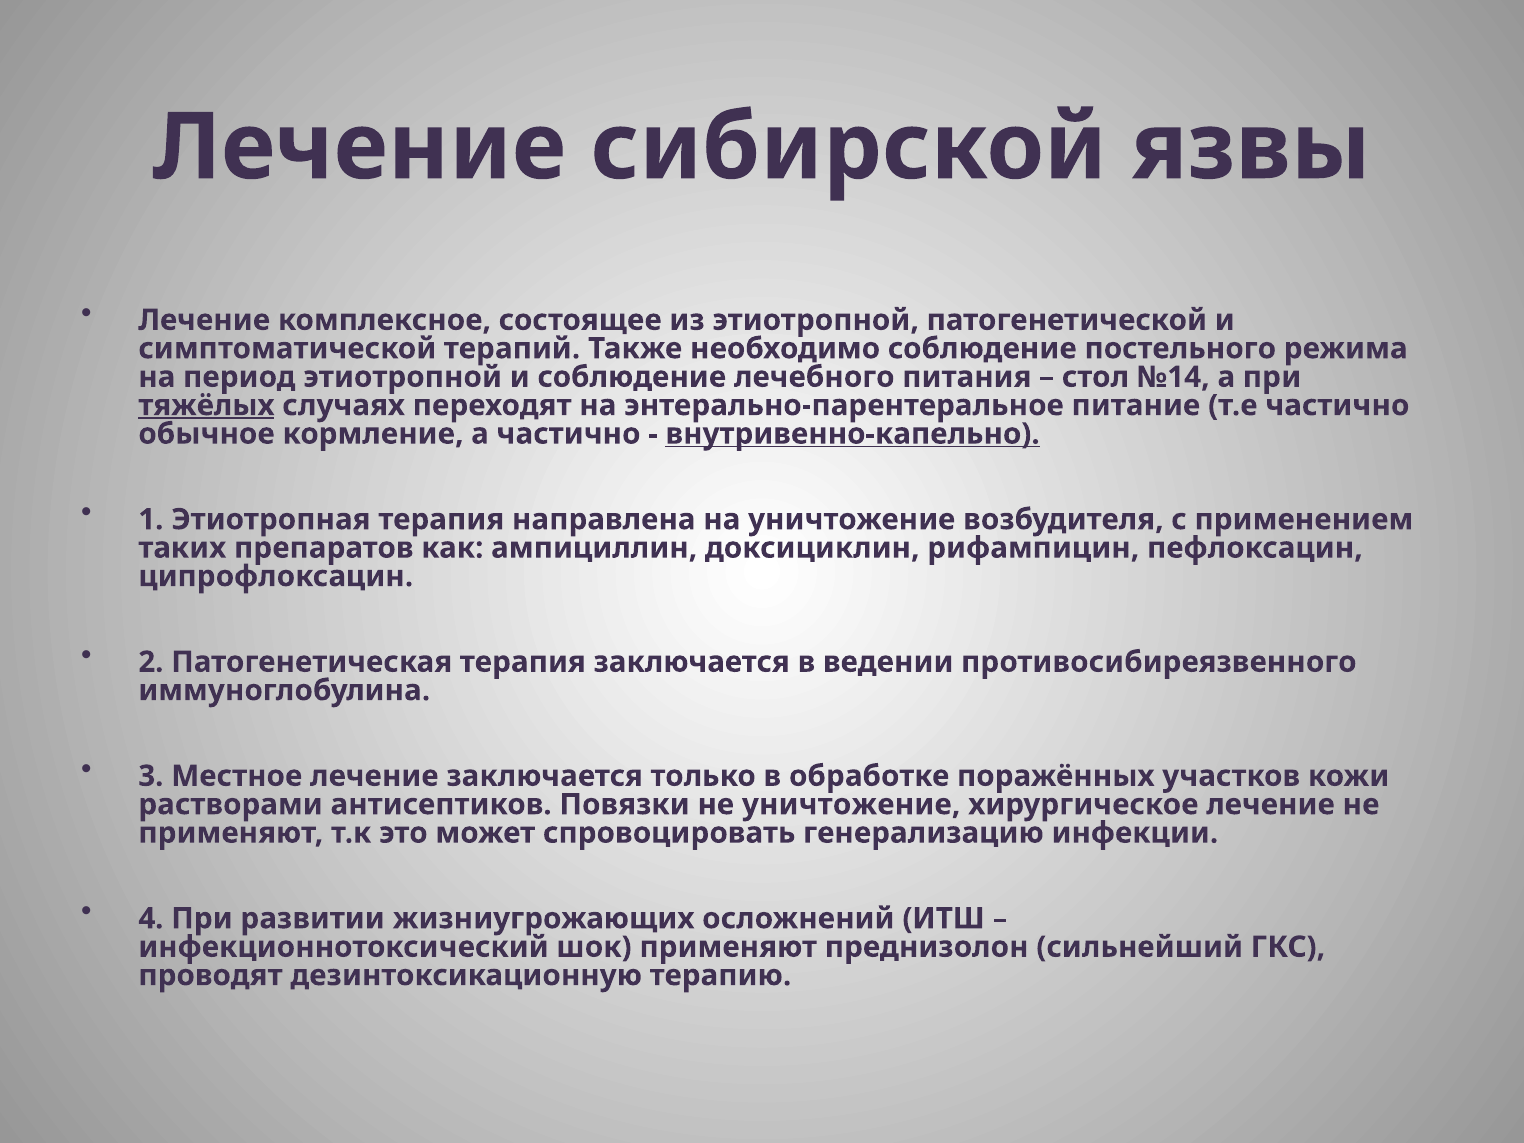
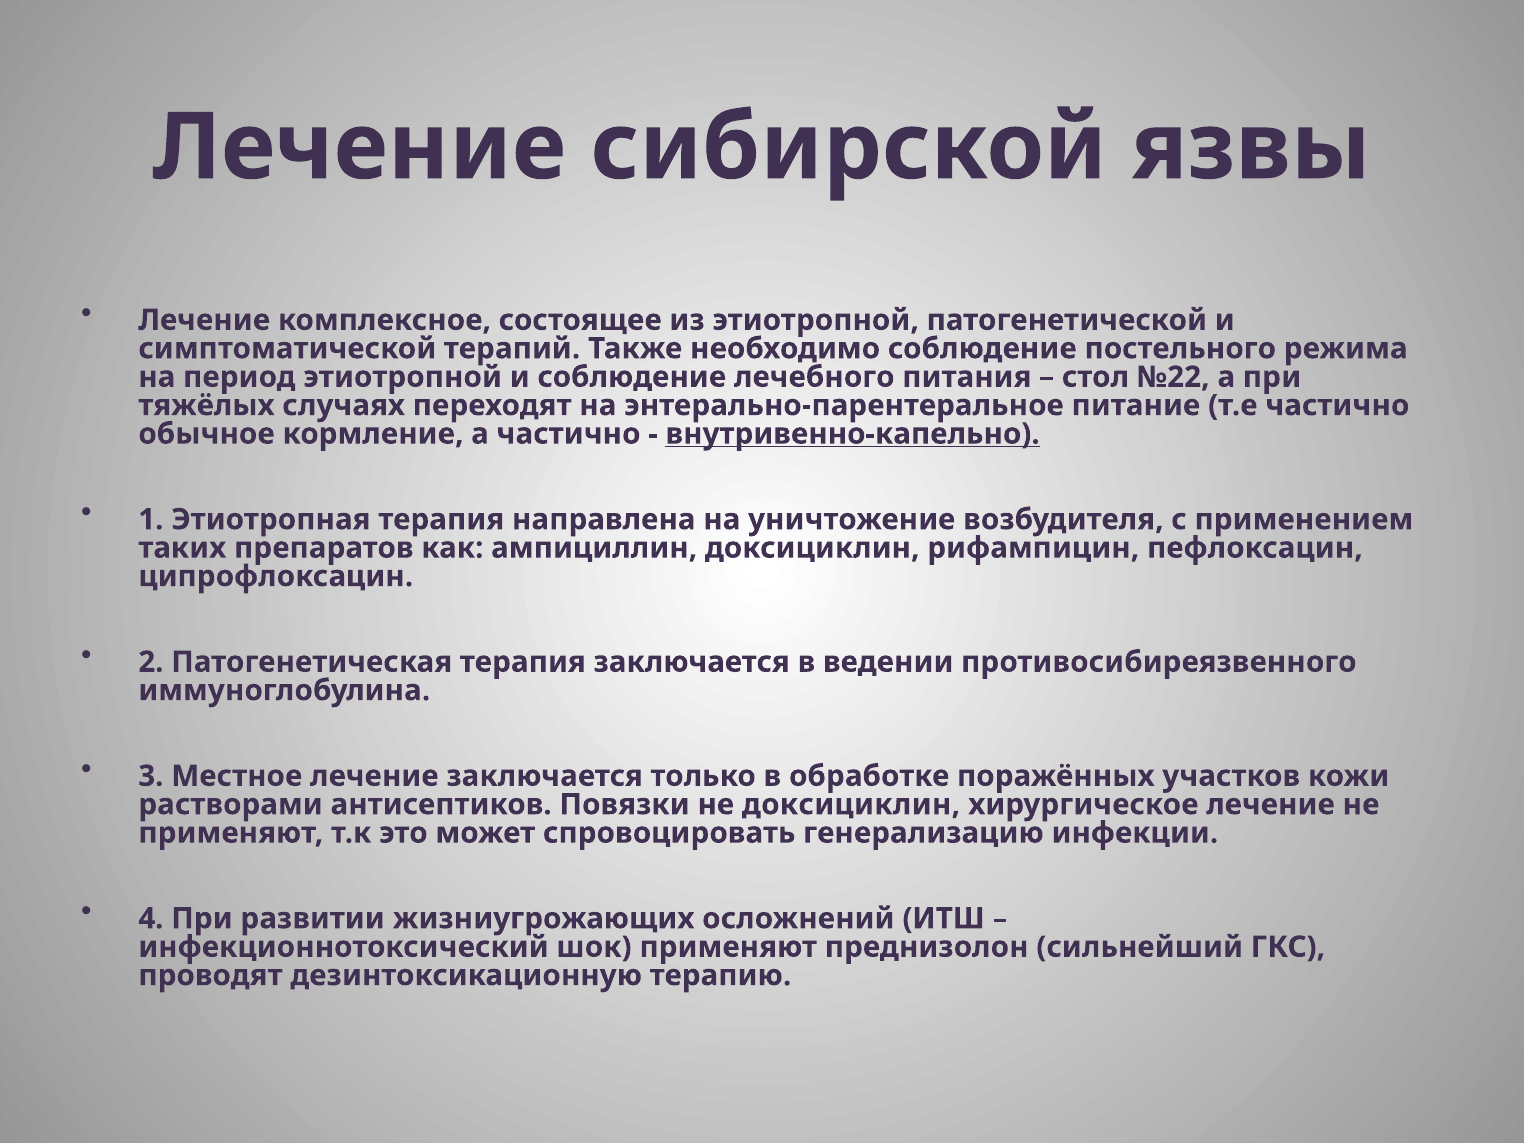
№14: №14 -> №22 (1173, 377)
тяжёлых underline: present -> none (206, 405)
не уничтожение: уничтожение -> доксициклин (851, 804)
